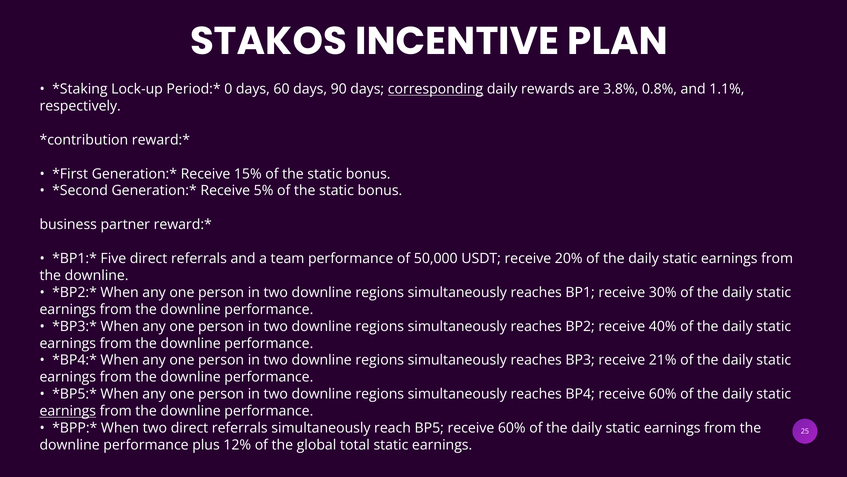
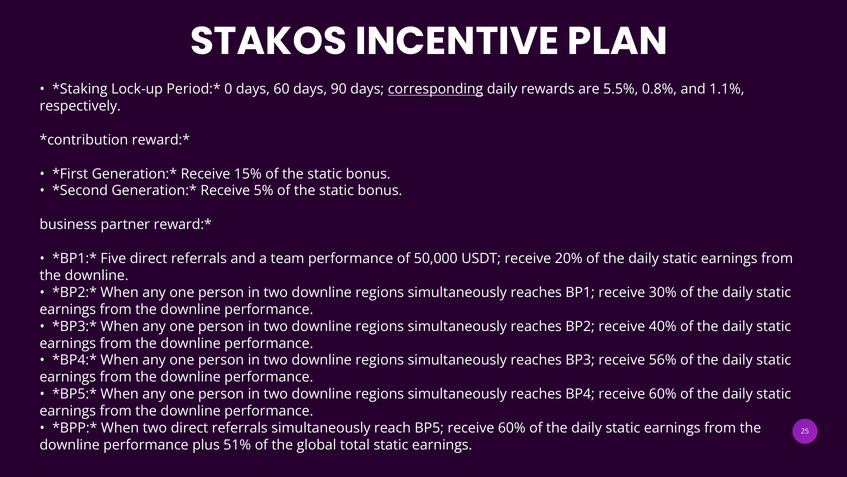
3.8%: 3.8% -> 5.5% (621, 89)
21%: 21% -> 56% (663, 360)
earnings underline: present -> none (68, 411)
12%: 12% -> 51% (237, 445)
